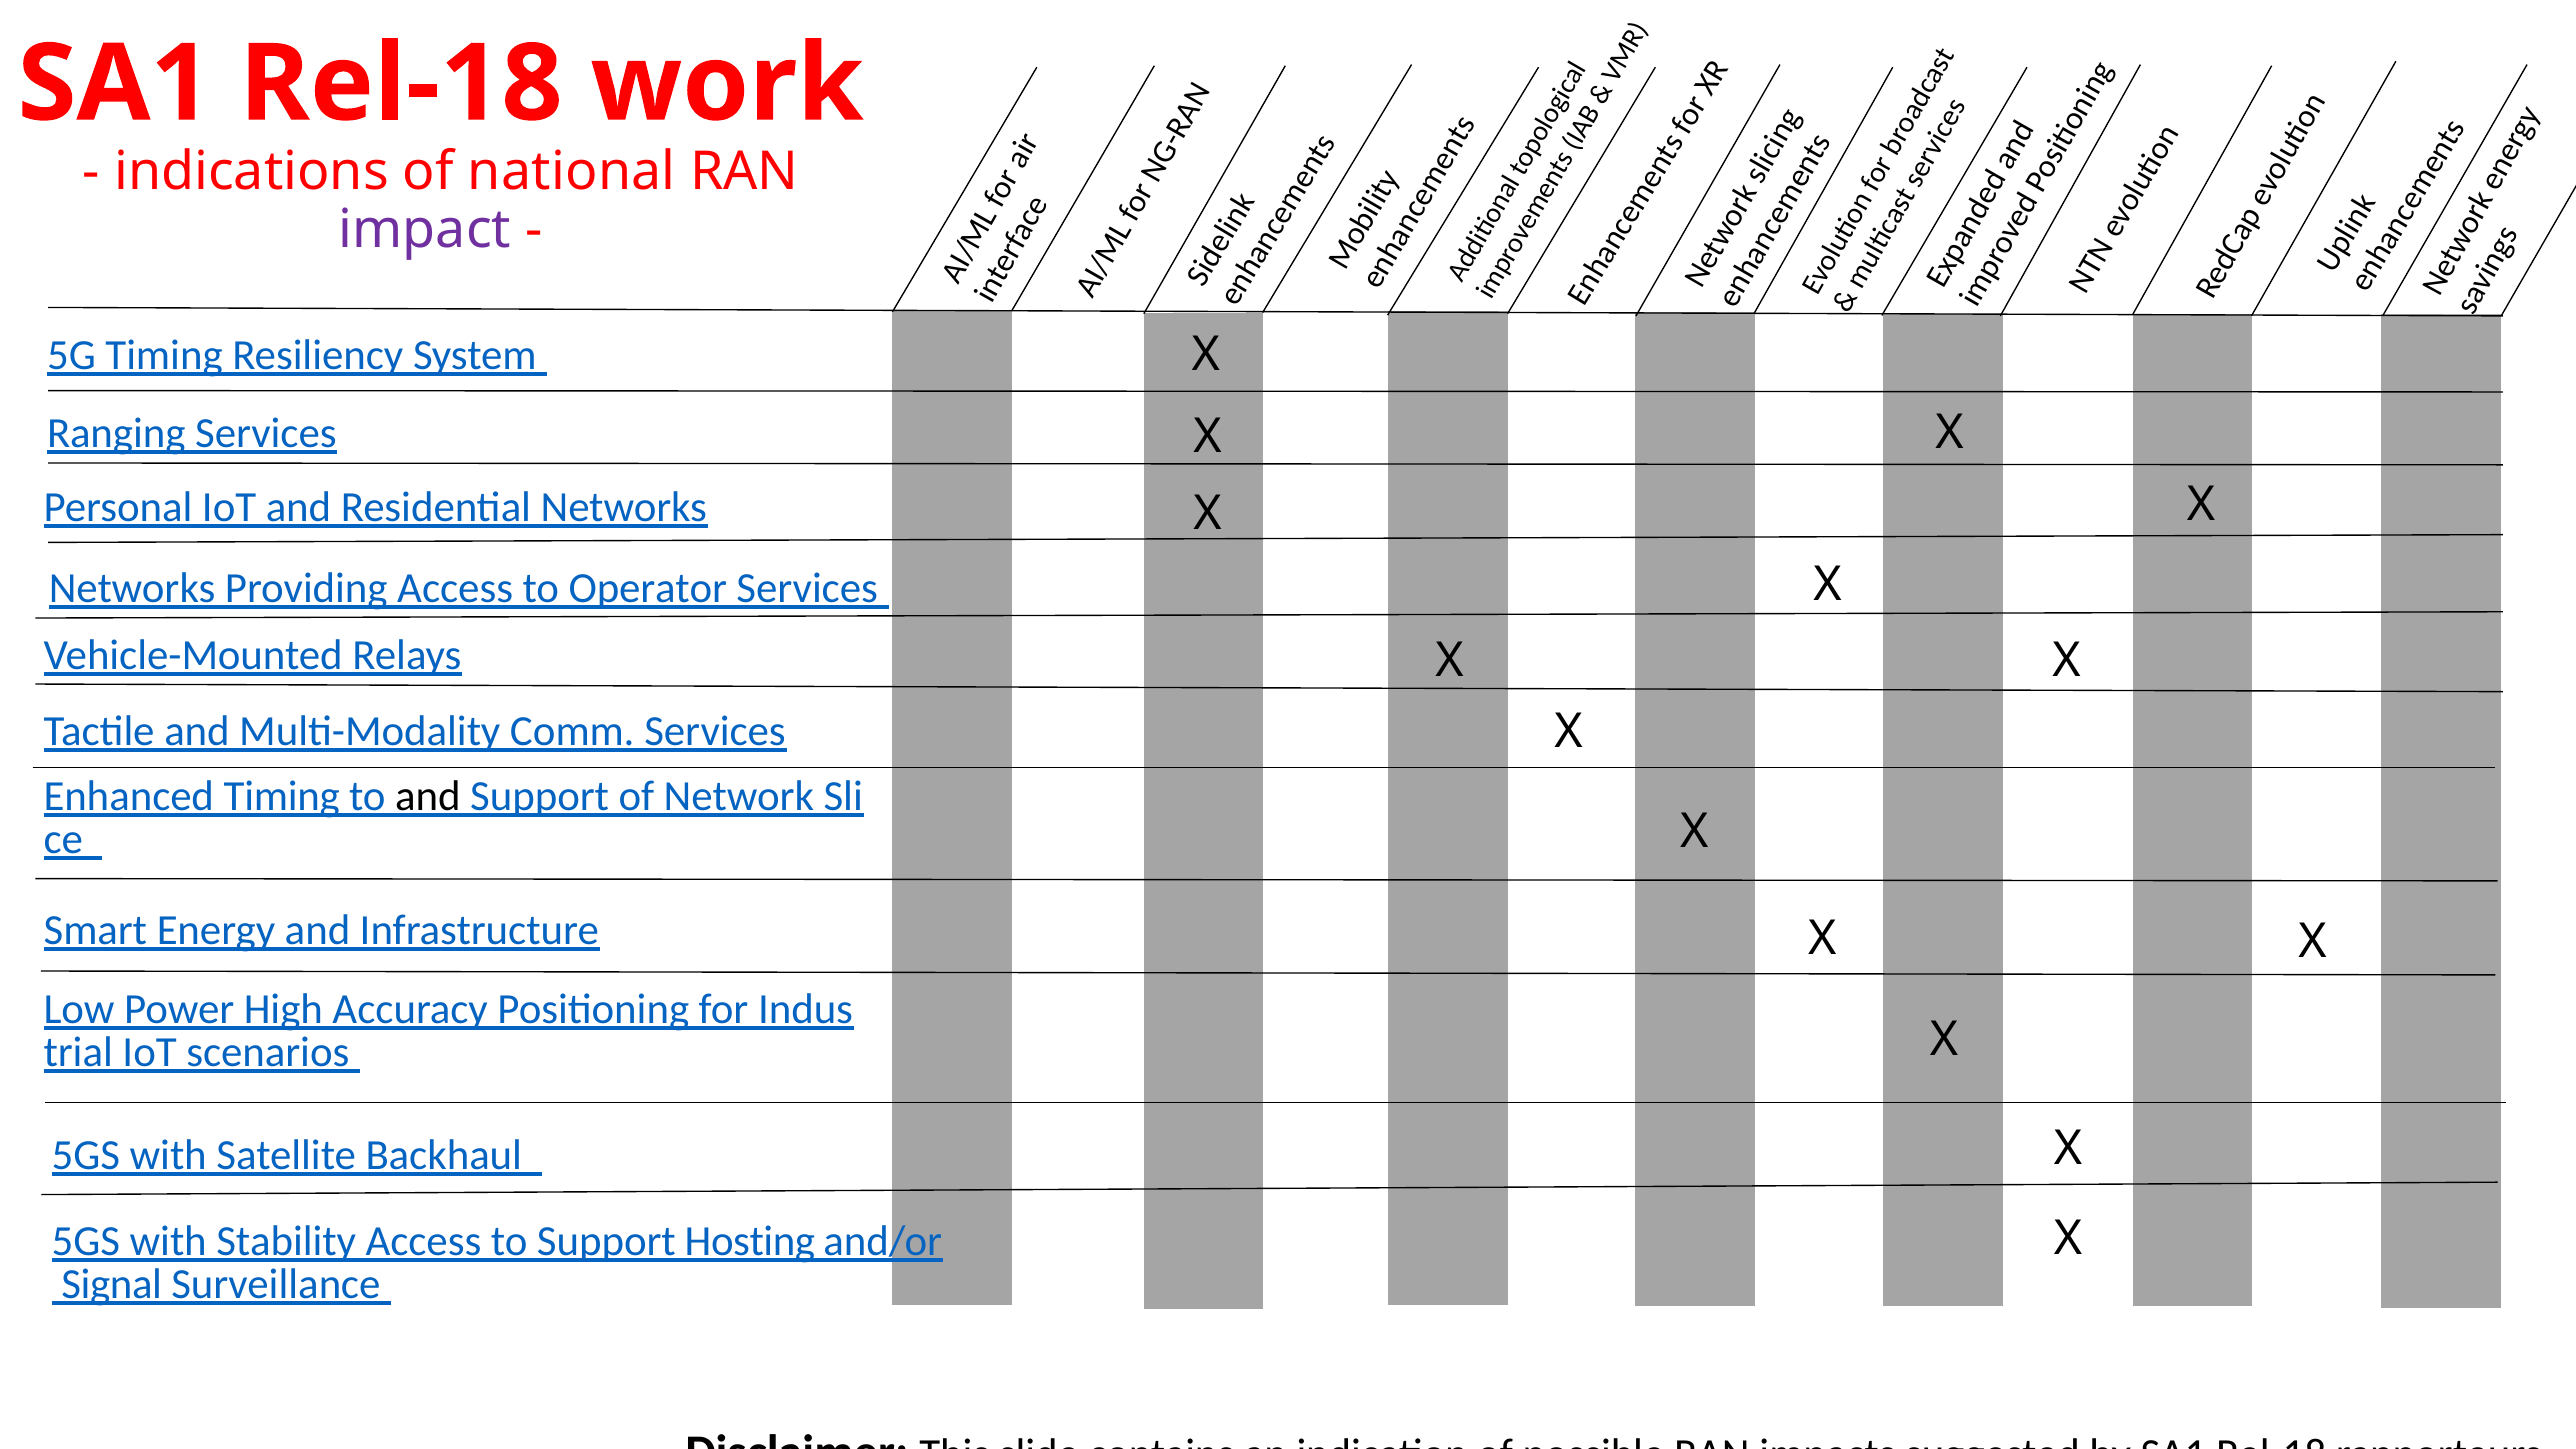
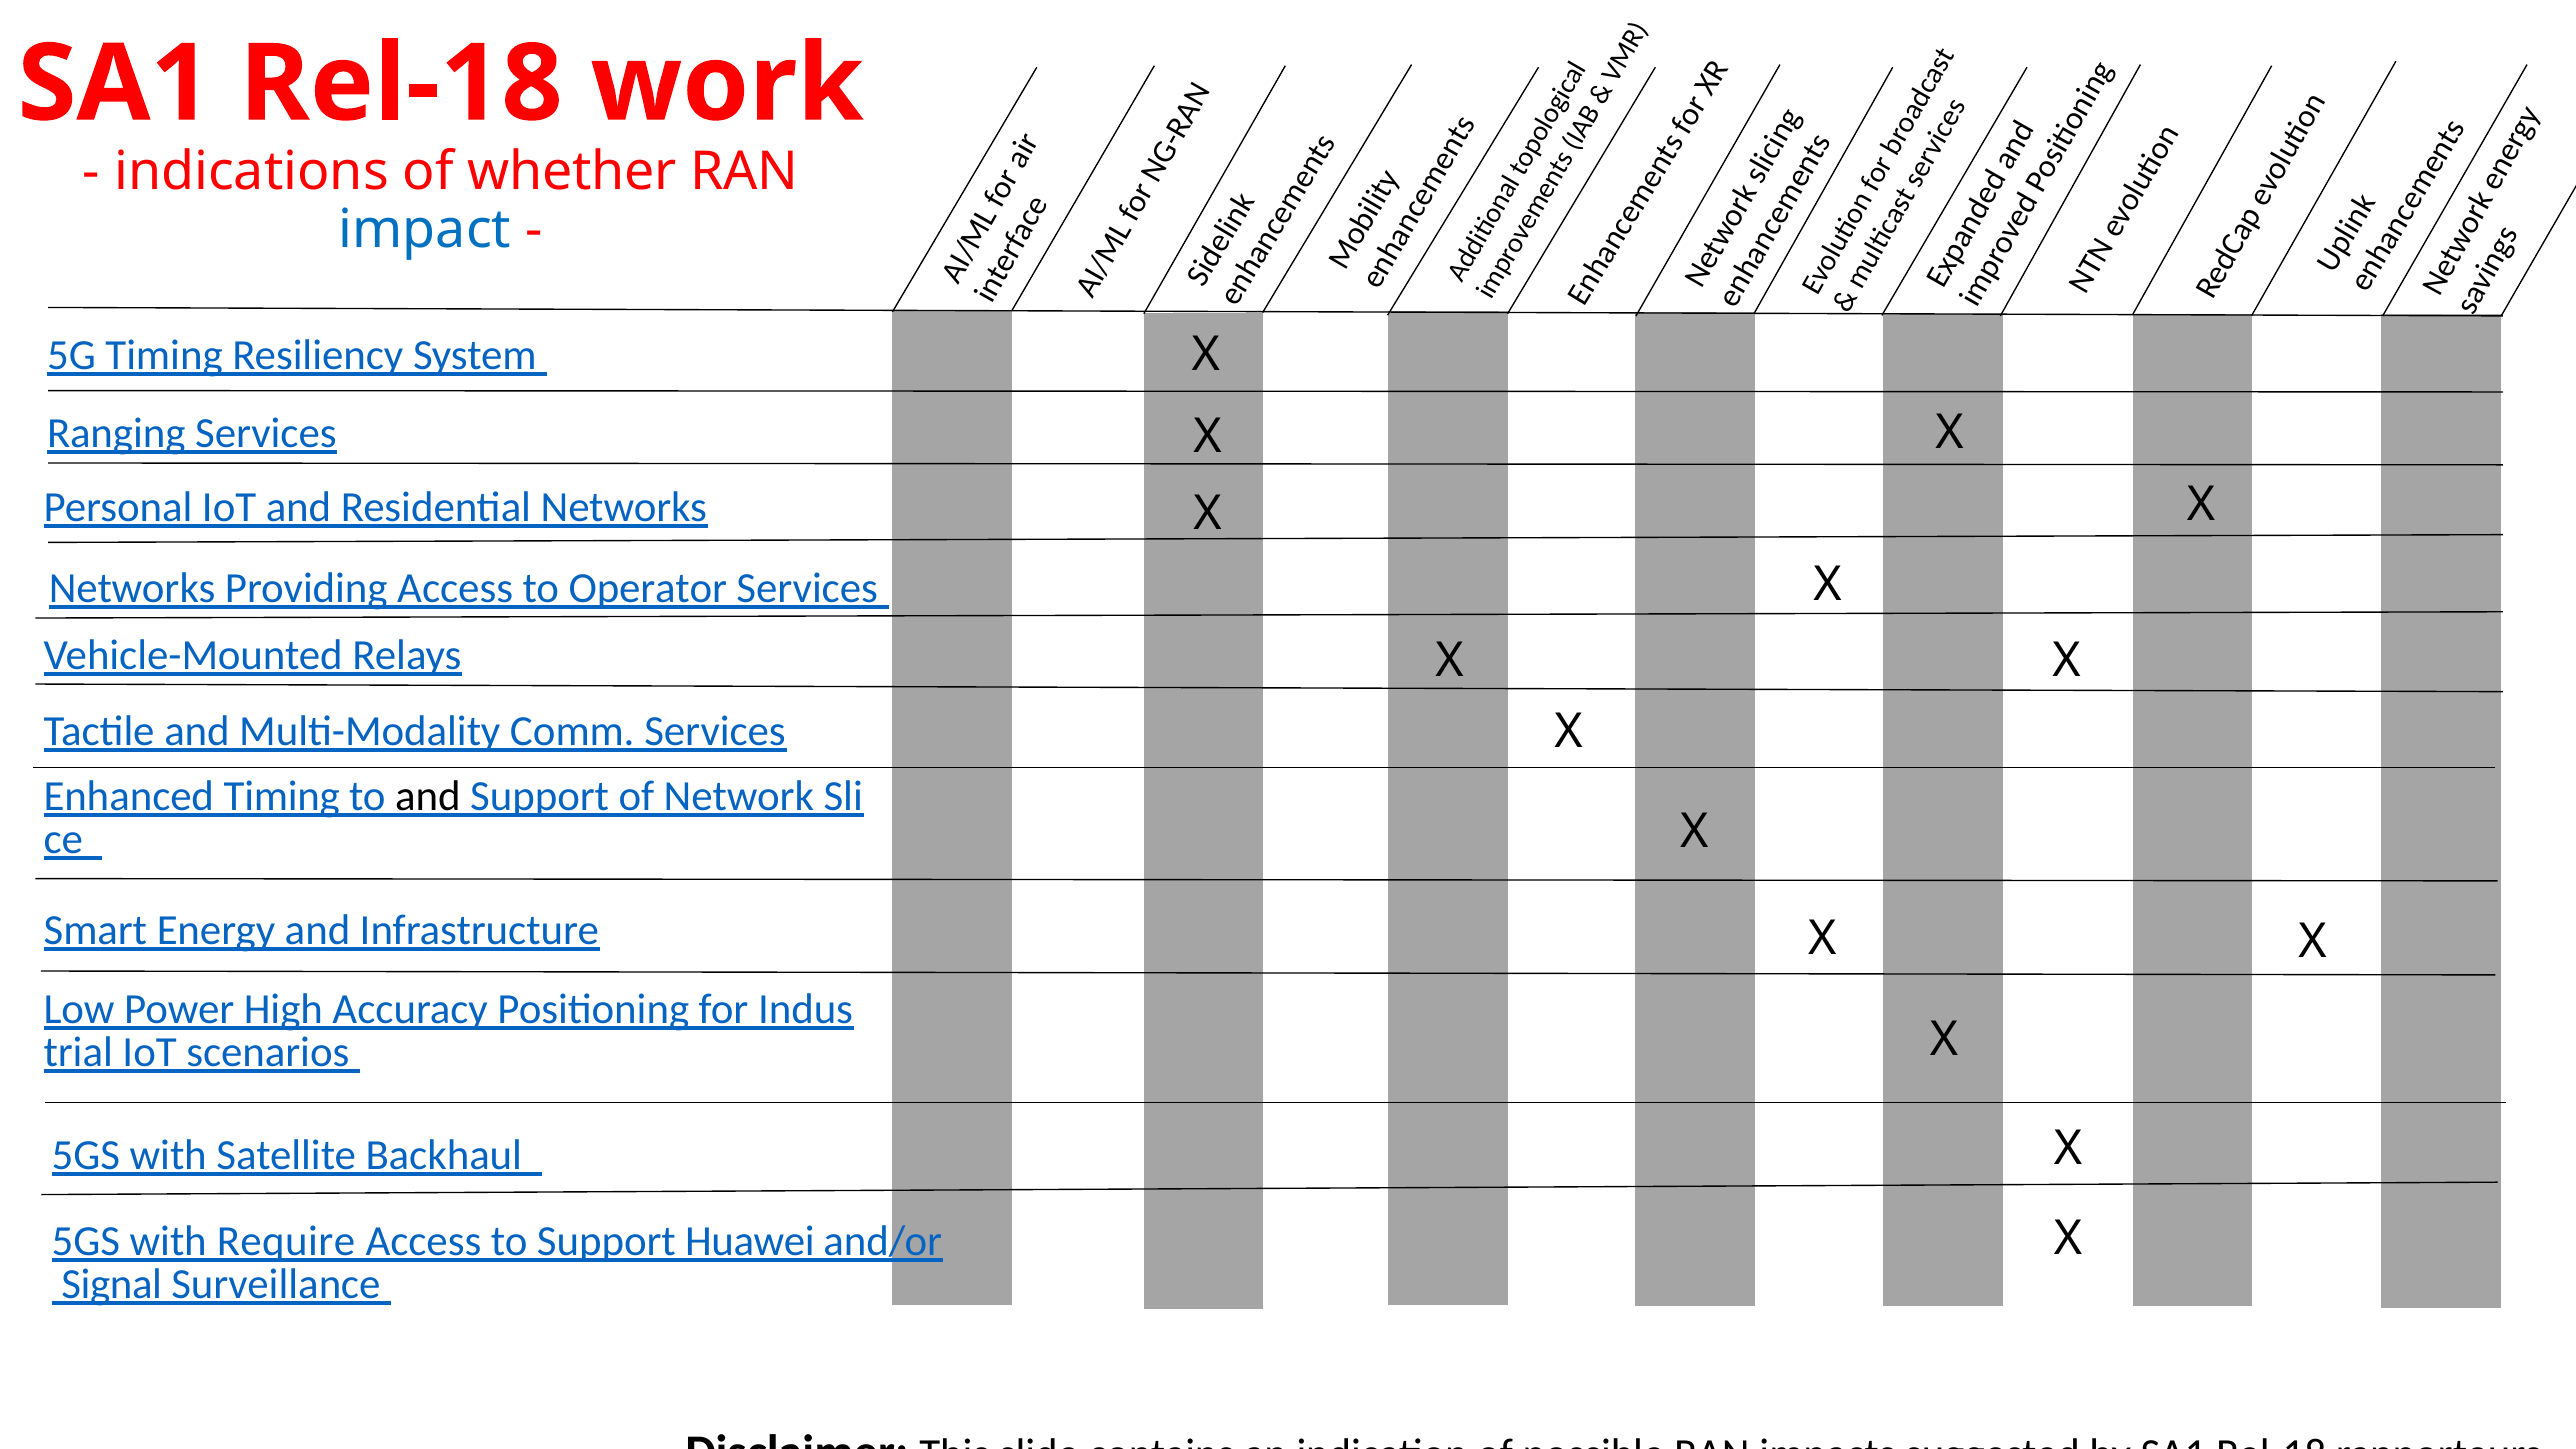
national: national -> whether (572, 171)
impact colour: purple -> blue (425, 229)
Stability: Stability -> Require (286, 1241)
Hosting: Hosting -> Huawei (750, 1241)
